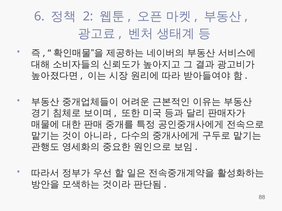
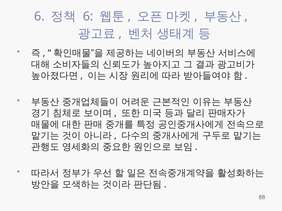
2: 2 -> 6 (88, 16)
